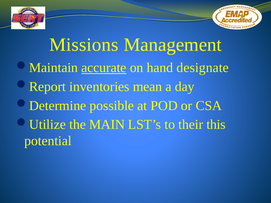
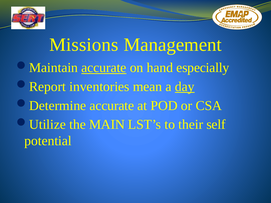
designate: designate -> especially (203, 68)
day underline: none -> present (185, 87)
possible: possible -> accurate (112, 106)
this: this -> self (216, 125)
